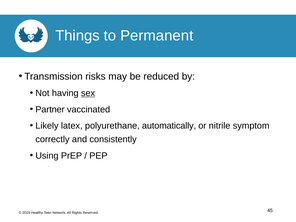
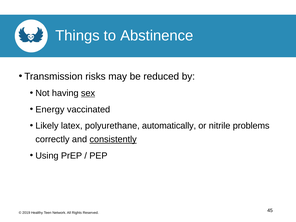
Permanent: Permanent -> Abstinence (157, 36)
Partner: Partner -> Energy (50, 109)
symptom: symptom -> problems (251, 126)
consistently underline: none -> present (113, 139)
